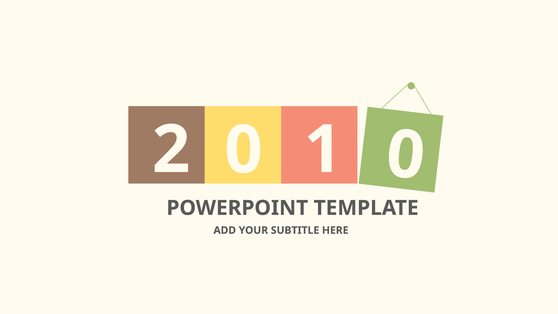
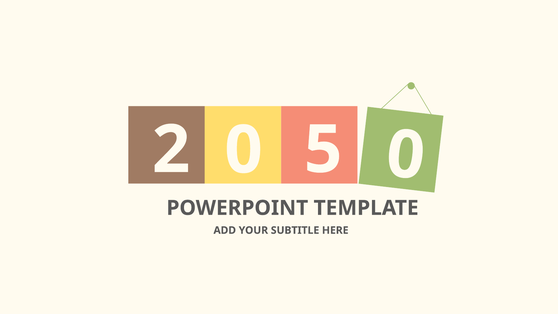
1: 1 -> 5 (323, 150)
